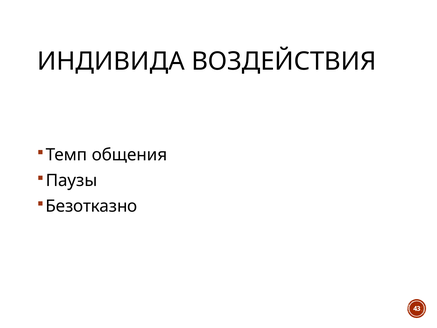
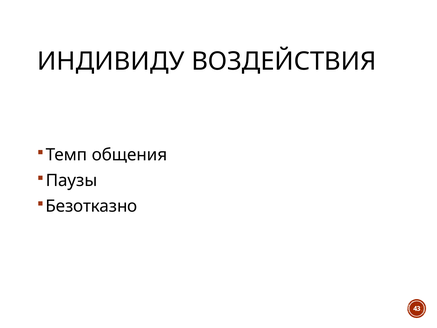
ИНДИВИДА: ИНДИВИДА -> ИНДИВИДУ (111, 61)
